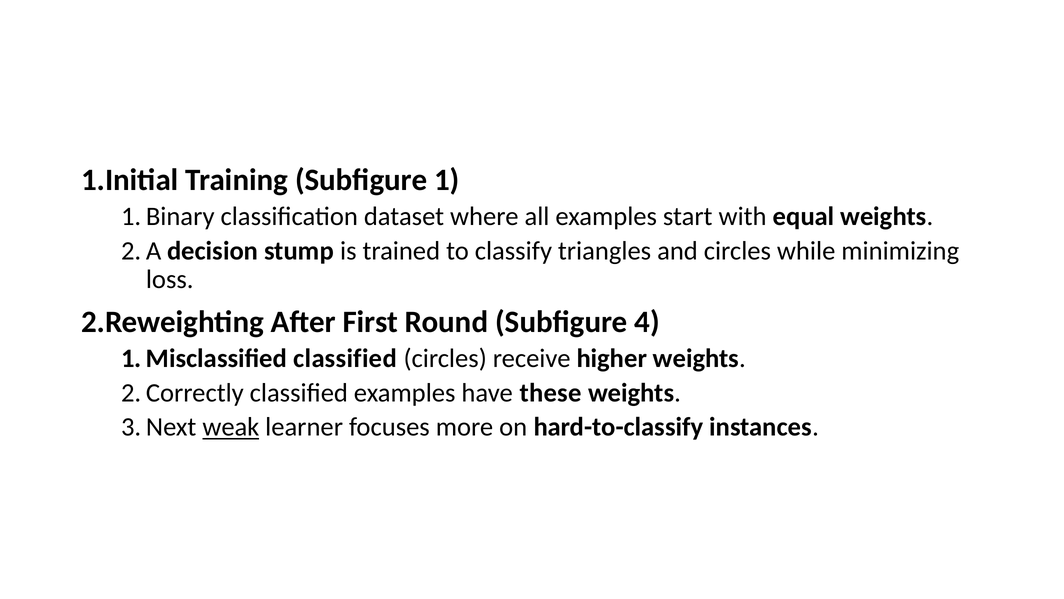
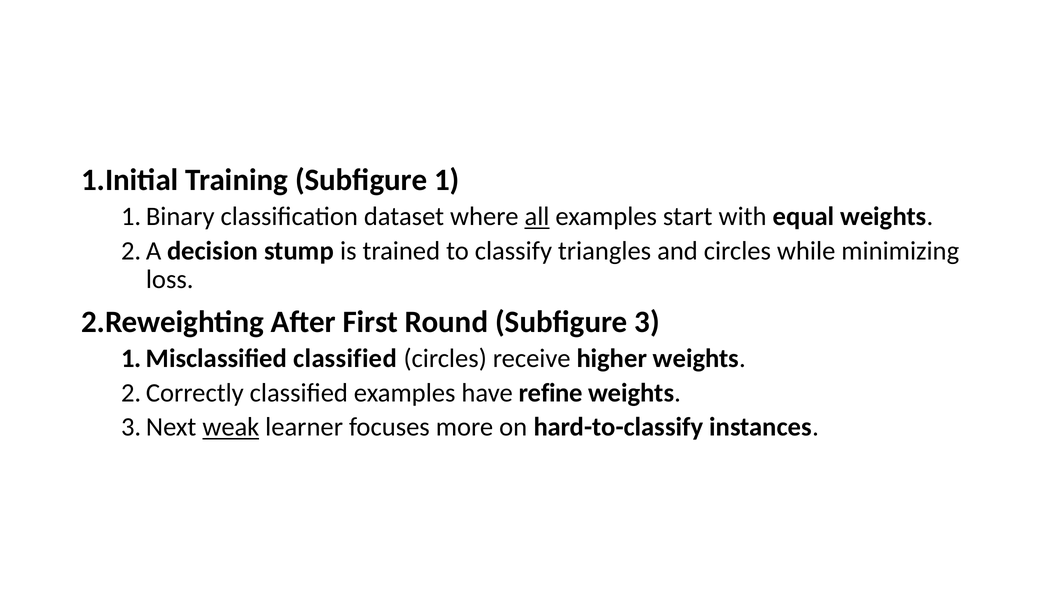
all underline: none -> present (537, 217)
4: 4 -> 3 (647, 322)
these: these -> refine (551, 393)
